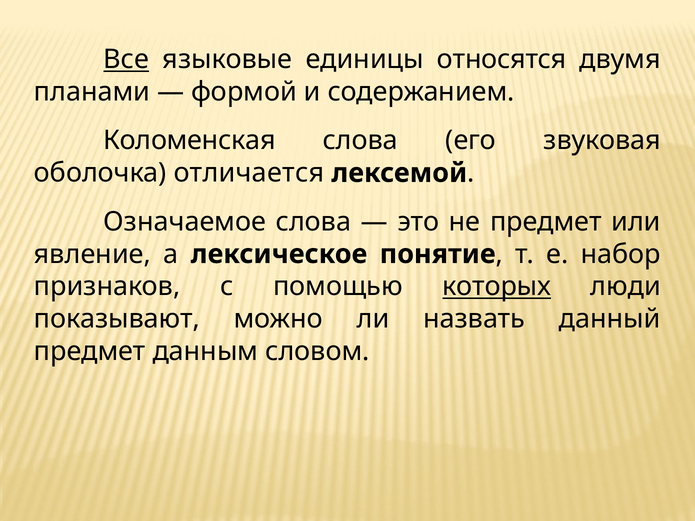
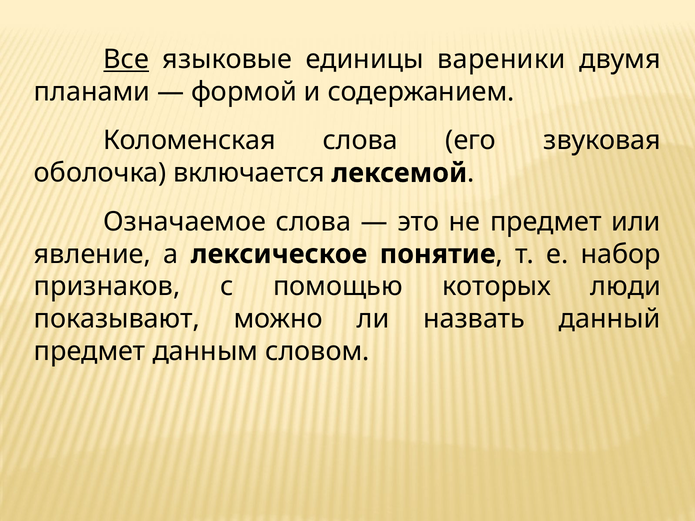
относятся: относятся -> вареники (501, 60)
отличается: отличается -> включается (249, 173)
которых underline: present -> none (497, 287)
